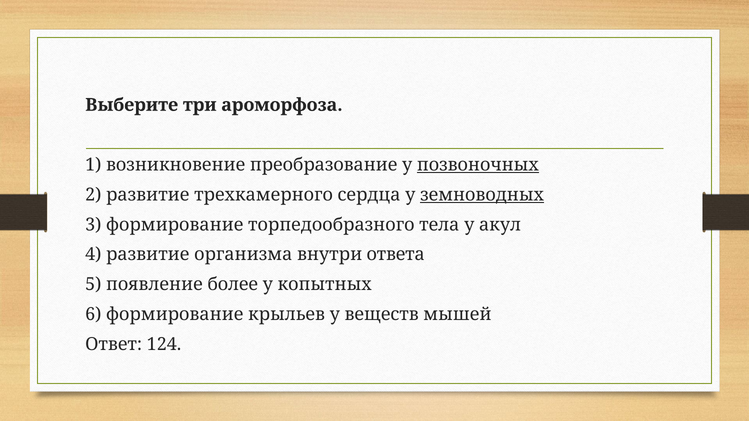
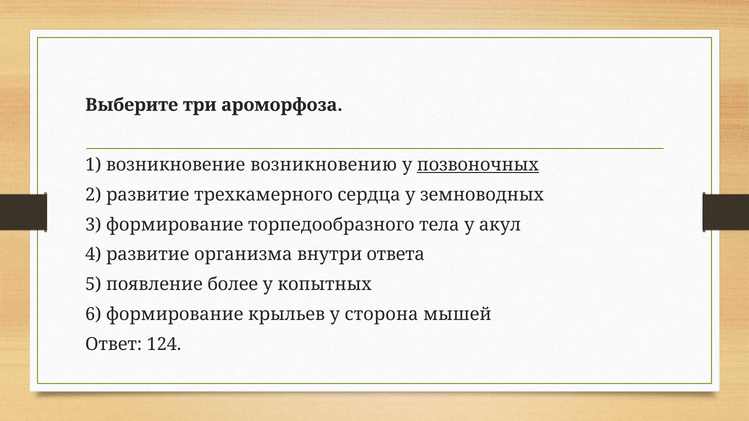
преобразование: преобразование -> возникновению (324, 165)
земноводных underline: present -> none (482, 195)
веществ: веществ -> сторона (382, 315)
